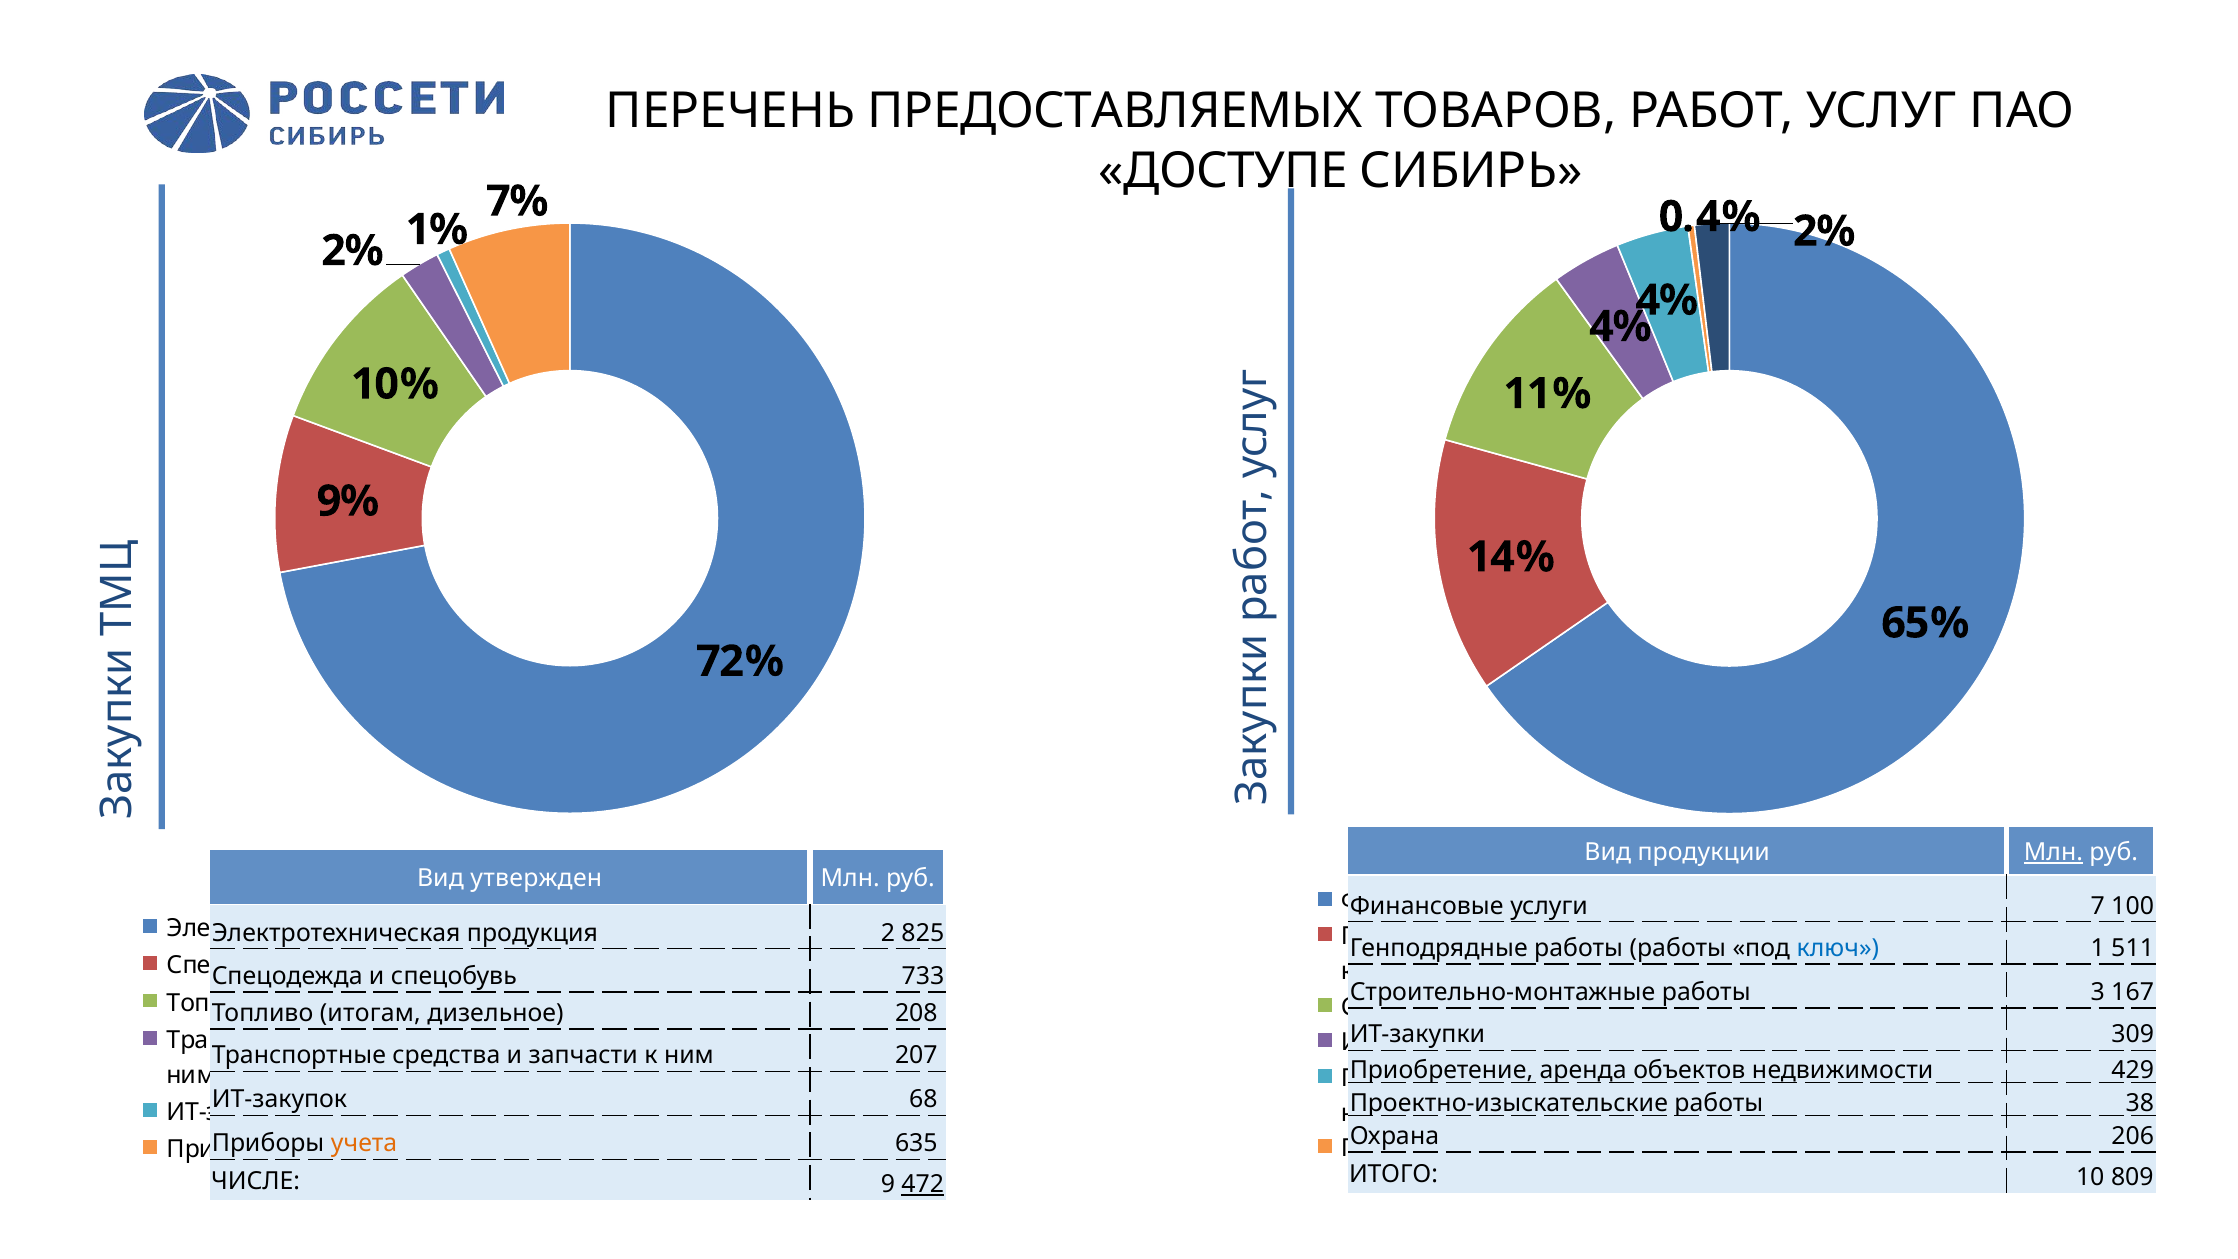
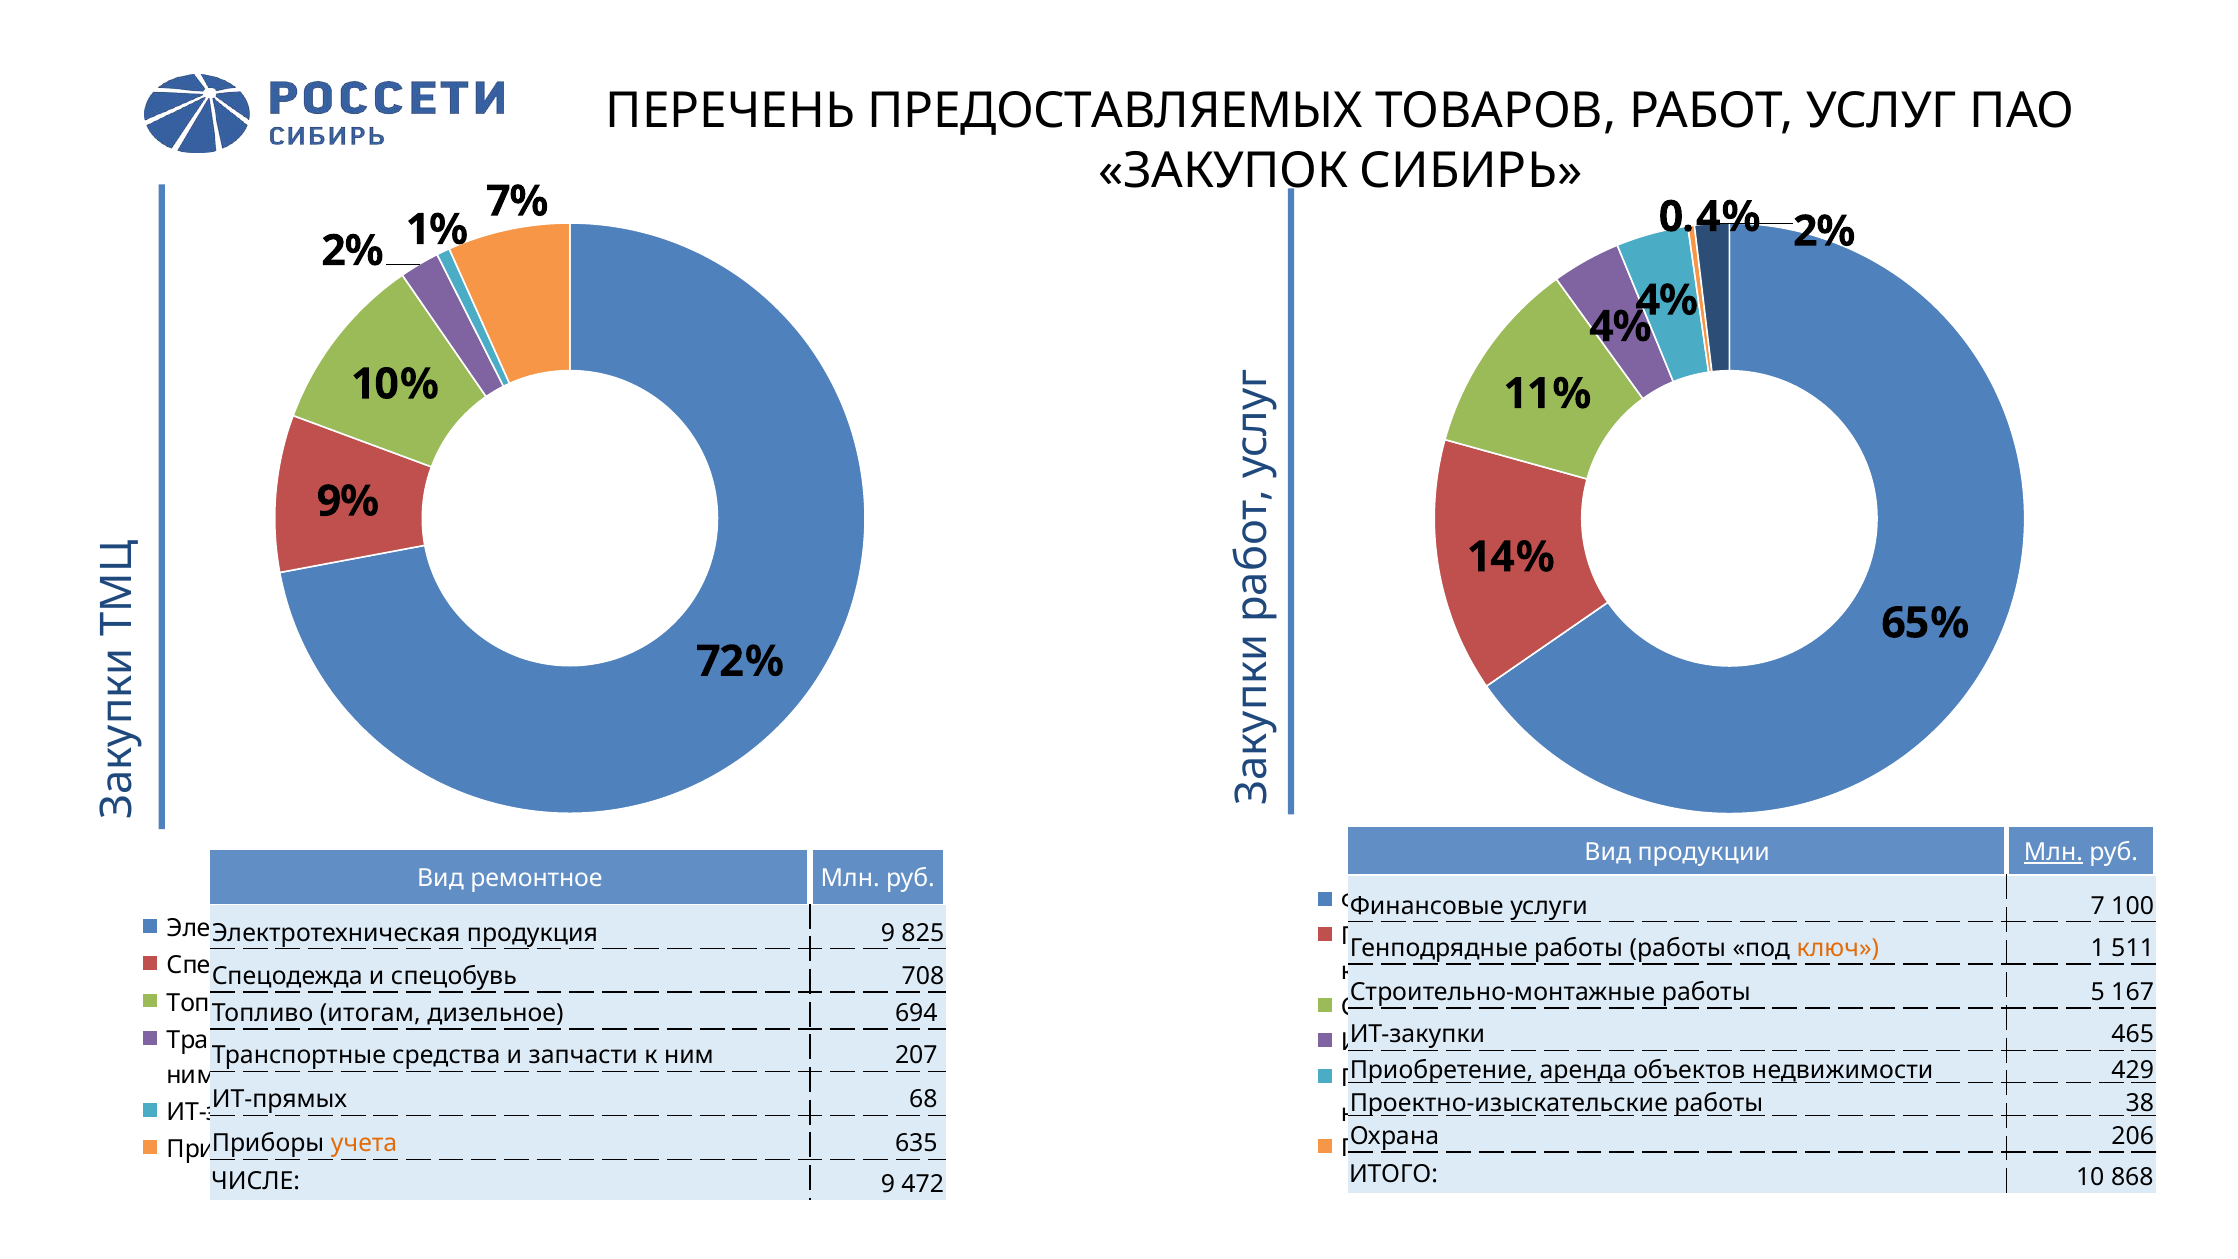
ДОСТУПЕ: ДОСТУПЕ -> ЗАКУПОК (1224, 171)
утвержден: утвержден -> ремонтное (536, 879)
2: 2 -> 9 (888, 933)
ключ colour: blue -> orange (1838, 948)
733: 733 -> 708 (923, 976)
3: 3 -> 5 (2098, 992)
208: 208 -> 694 (916, 1013)
309: 309 -> 465 (2133, 1034)
ИТ-закупок: ИТ-закупок -> ИТ-прямых (280, 1100)
809: 809 -> 868 (2132, 1177)
472 underline: present -> none (923, 1184)
